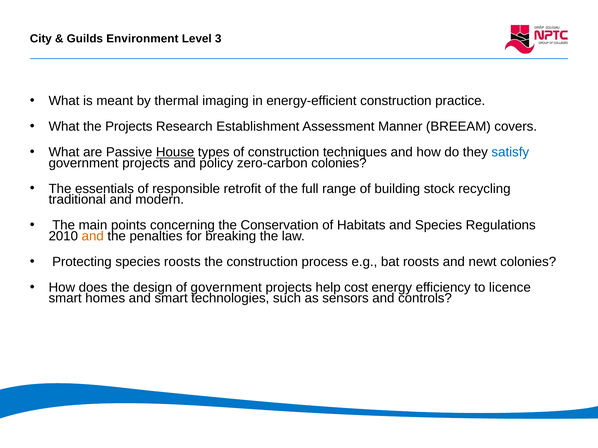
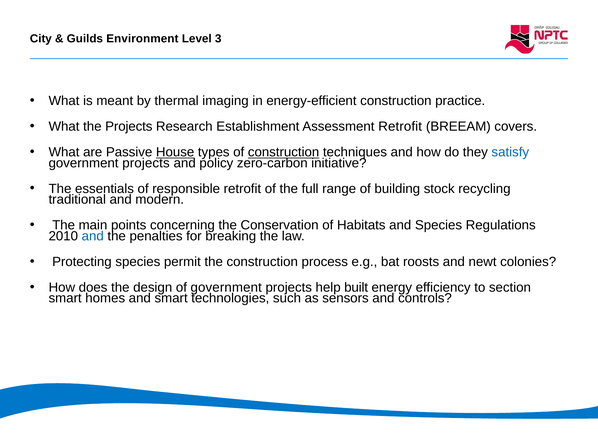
Assessment Manner: Manner -> Retrofit (400, 127)
construction underline: none -> present (284, 152)
zero-carbon colonies: colonies -> initiative (339, 163)
and colour: orange -> blue (93, 236)
species roosts: roosts -> permit (182, 262)
cost: cost -> built (356, 288)
licence: licence -> section (510, 288)
